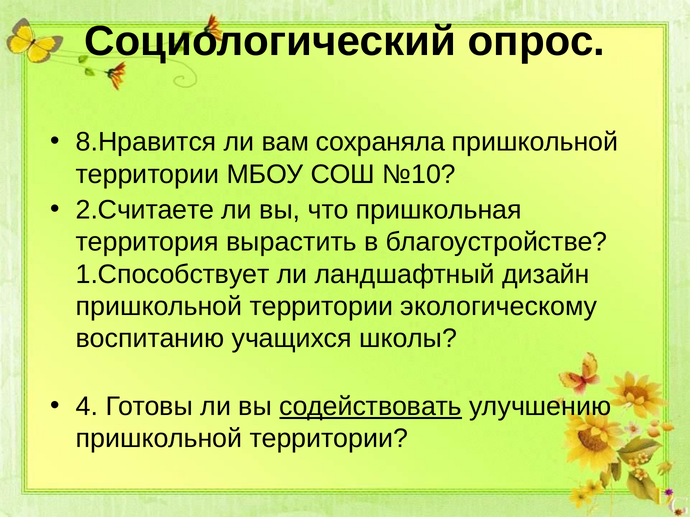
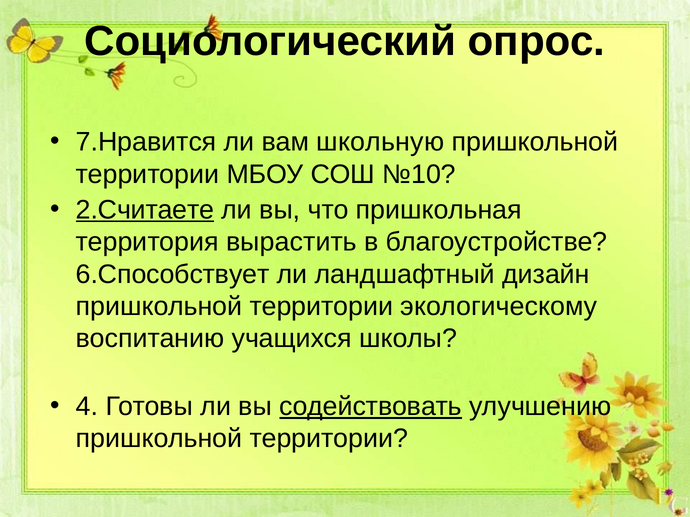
8.Нравится: 8.Нравится -> 7.Нравится (146, 142)
сохраняла: сохраняла -> школьную (380, 142)
2.Считаете underline: none -> present (145, 210)
1.Способствует: 1.Способствует -> 6.Способствует (173, 275)
